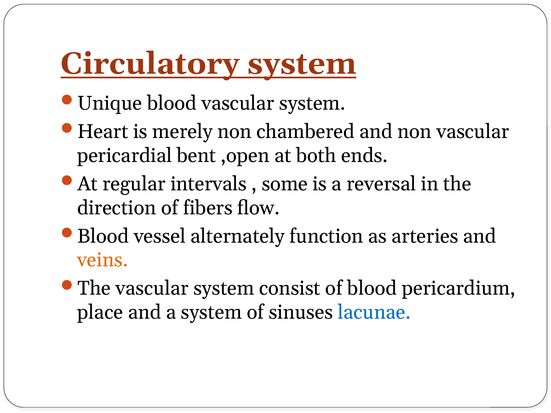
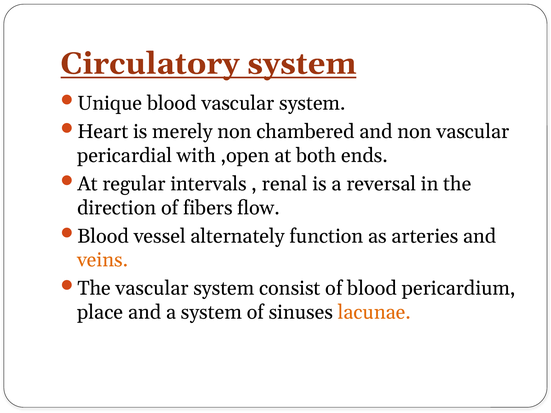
bent: bent -> with (196, 156)
some: some -> renal (285, 184)
lacunae colour: blue -> orange (374, 313)
